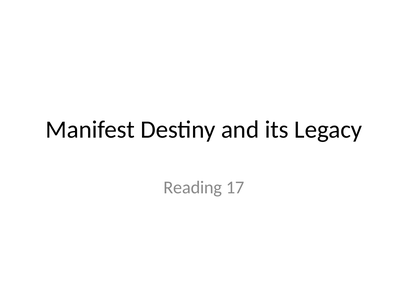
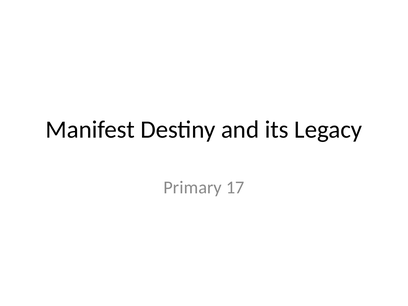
Reading: Reading -> Primary (193, 188)
